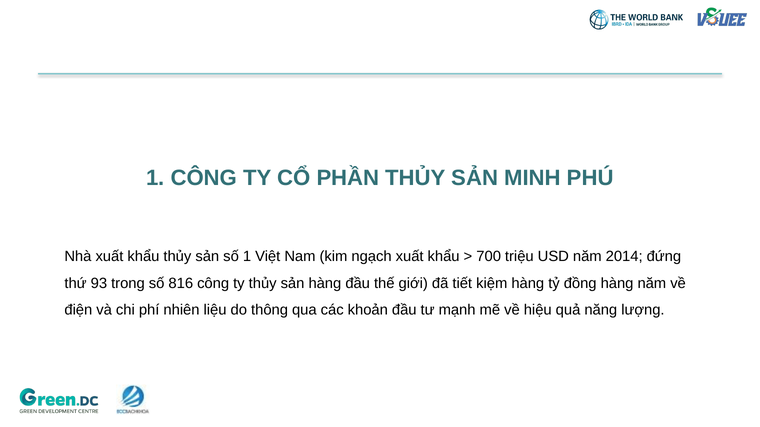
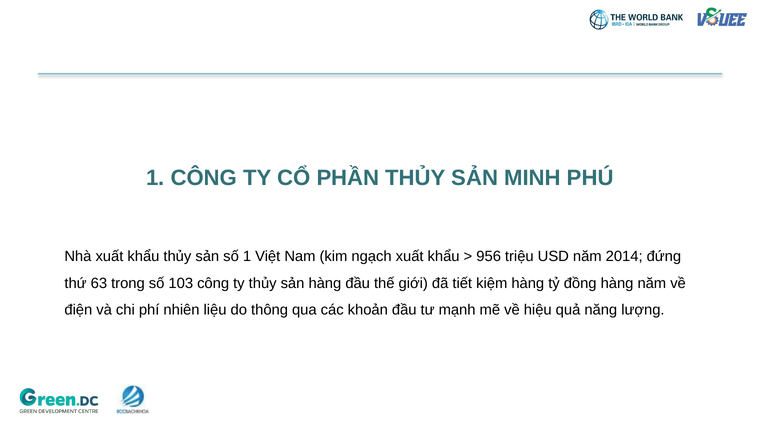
700: 700 -> 956 (489, 257)
93: 93 -> 63 (99, 283)
816: 816 -> 103 (181, 283)
